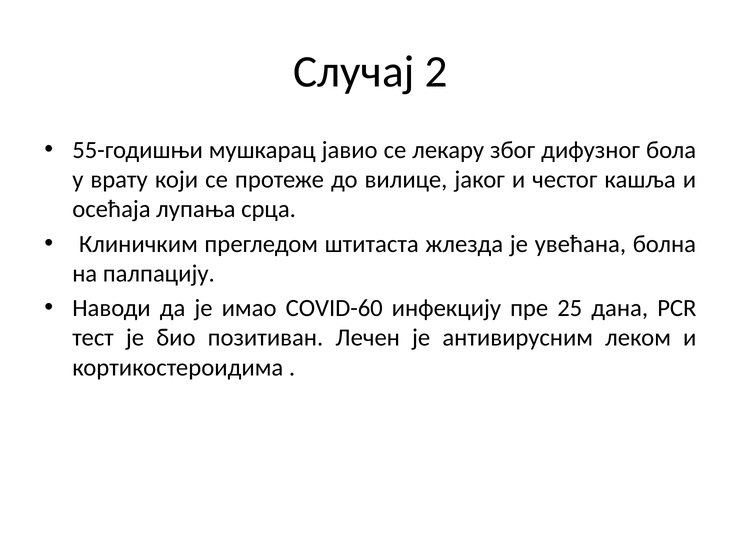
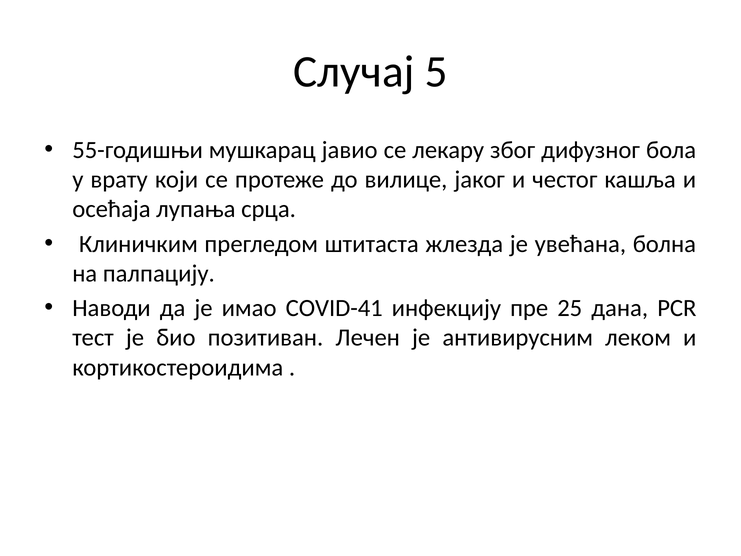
2: 2 -> 5 (436, 72)
COVID-60: COVID-60 -> COVID-41 (334, 308)
